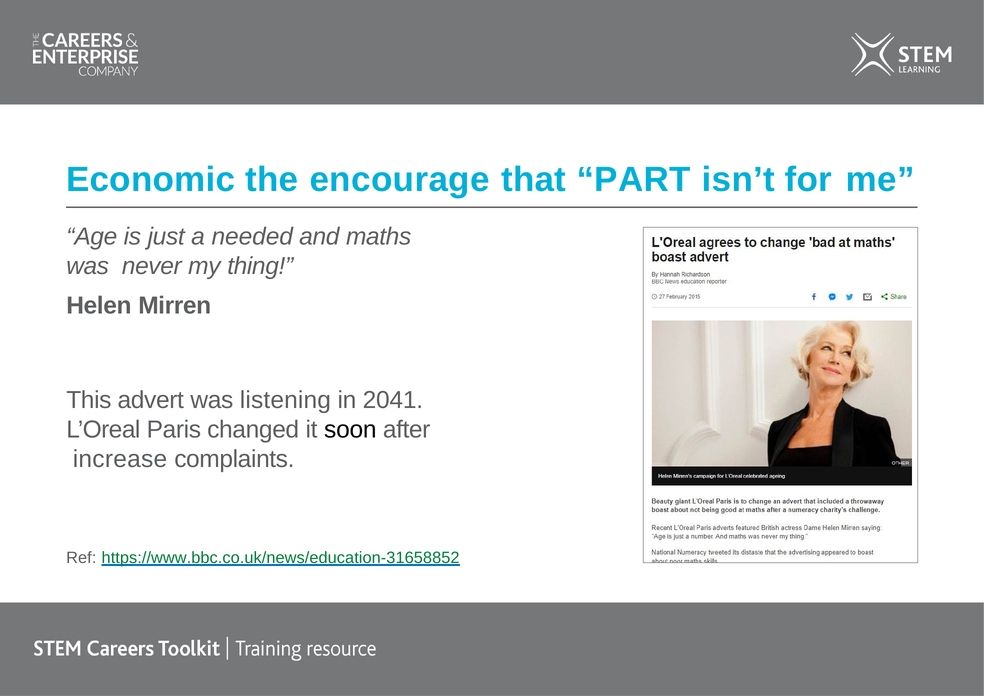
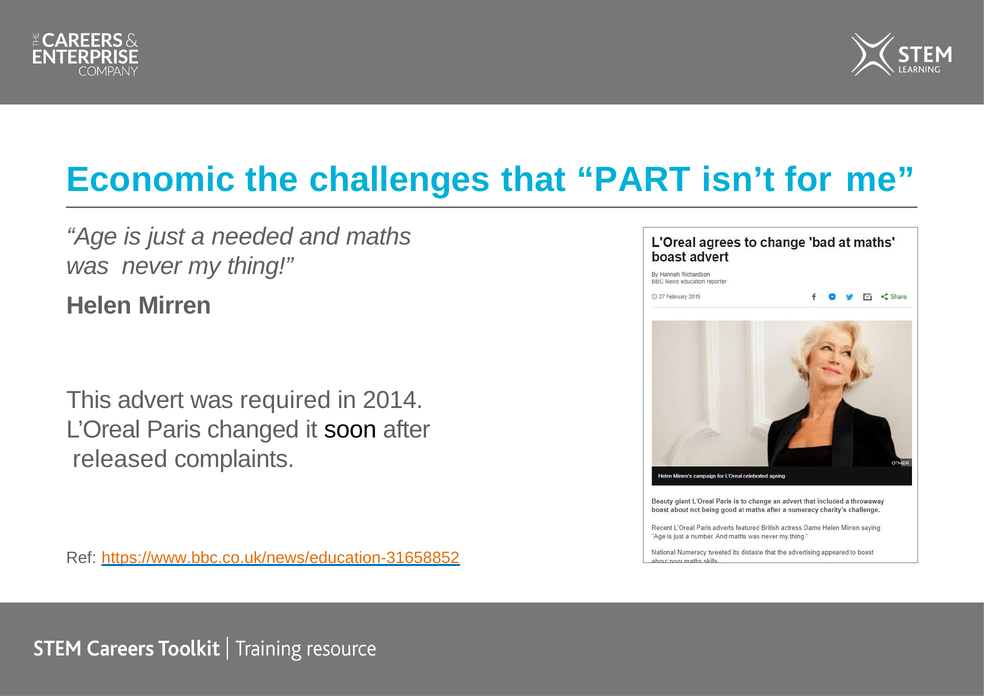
encourage: encourage -> challenges (400, 180)
listening: listening -> required (285, 400)
2041: 2041 -> 2014 (393, 400)
increase: increase -> released (120, 459)
https://www.bbc.co.uk/news/education-31658852 colour: green -> orange (281, 558)
